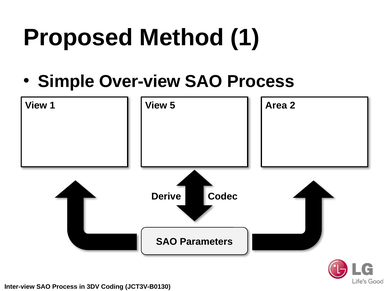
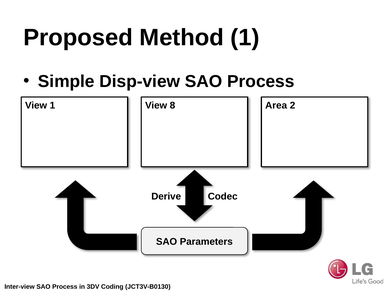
Over-view: Over-view -> Disp-view (140, 82)
5: 5 -> 8 (172, 106)
